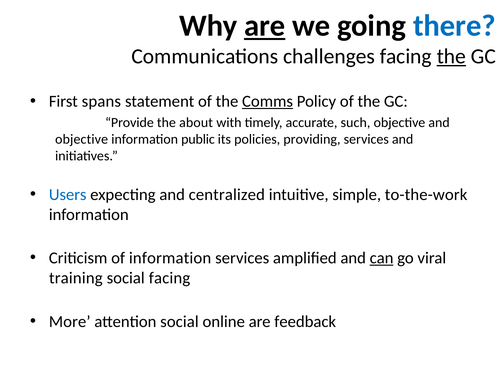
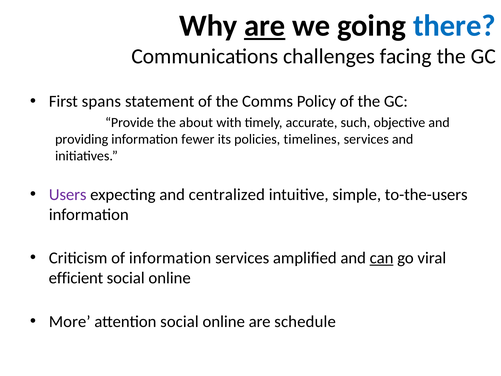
the underline: present -> none (451, 56)
Comms underline: present -> none (268, 101)
objective: objective -> providing (82, 139)
public: public -> fewer (198, 139)
providing: providing -> timelines (312, 139)
Users colour: blue -> purple (68, 194)
to-the-work: to-the-work -> to-the-users (426, 194)
training: training -> efficient (76, 278)
facing: facing -> online (170, 278)
feedback: feedback -> schedule (305, 321)
